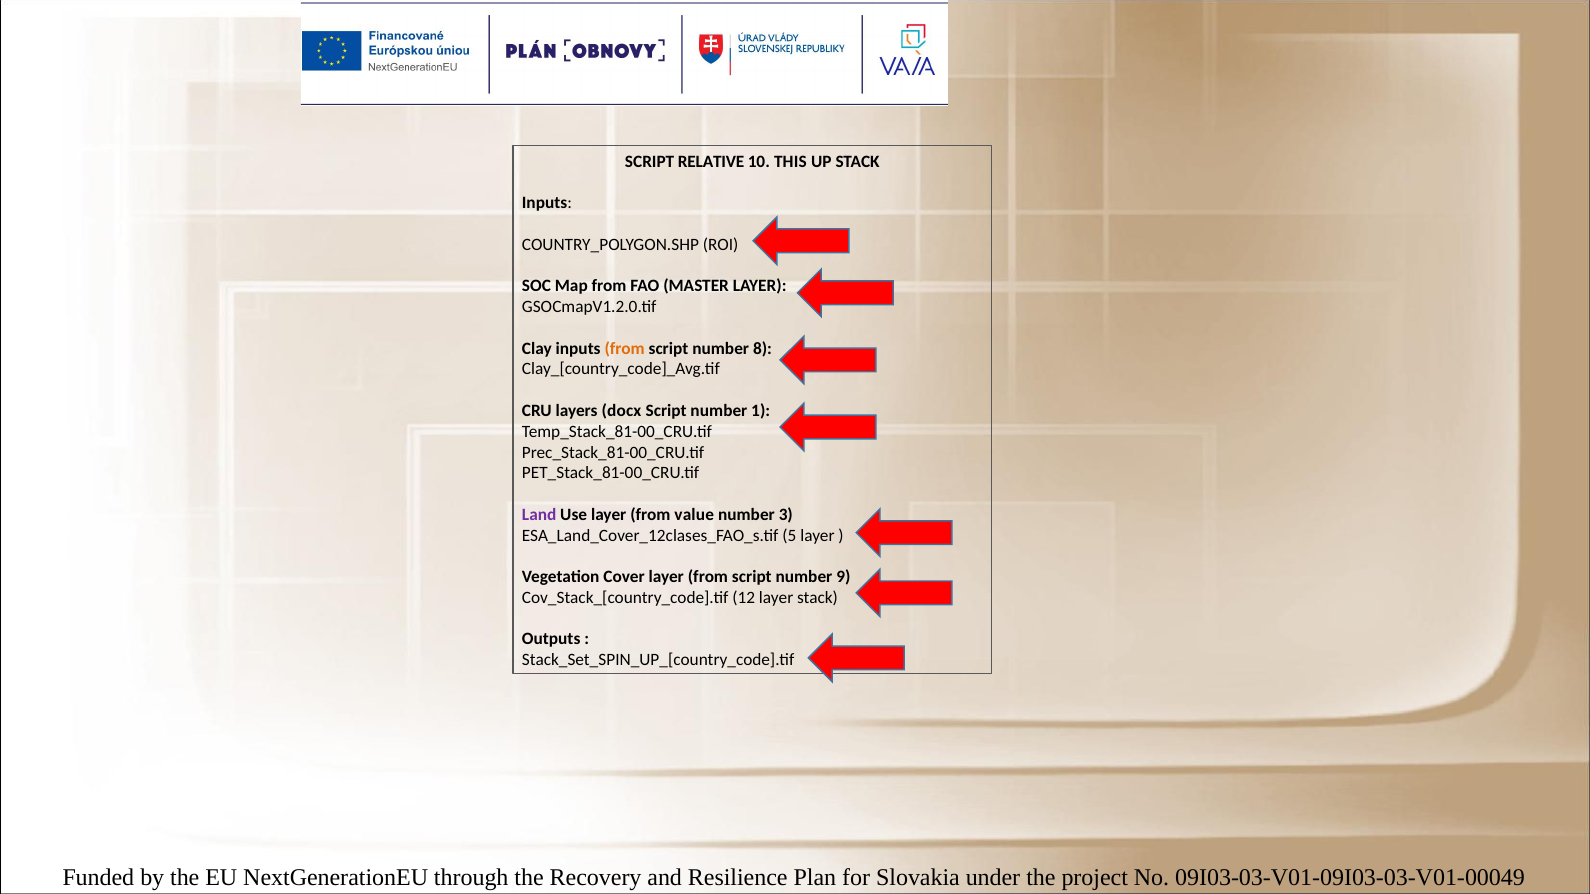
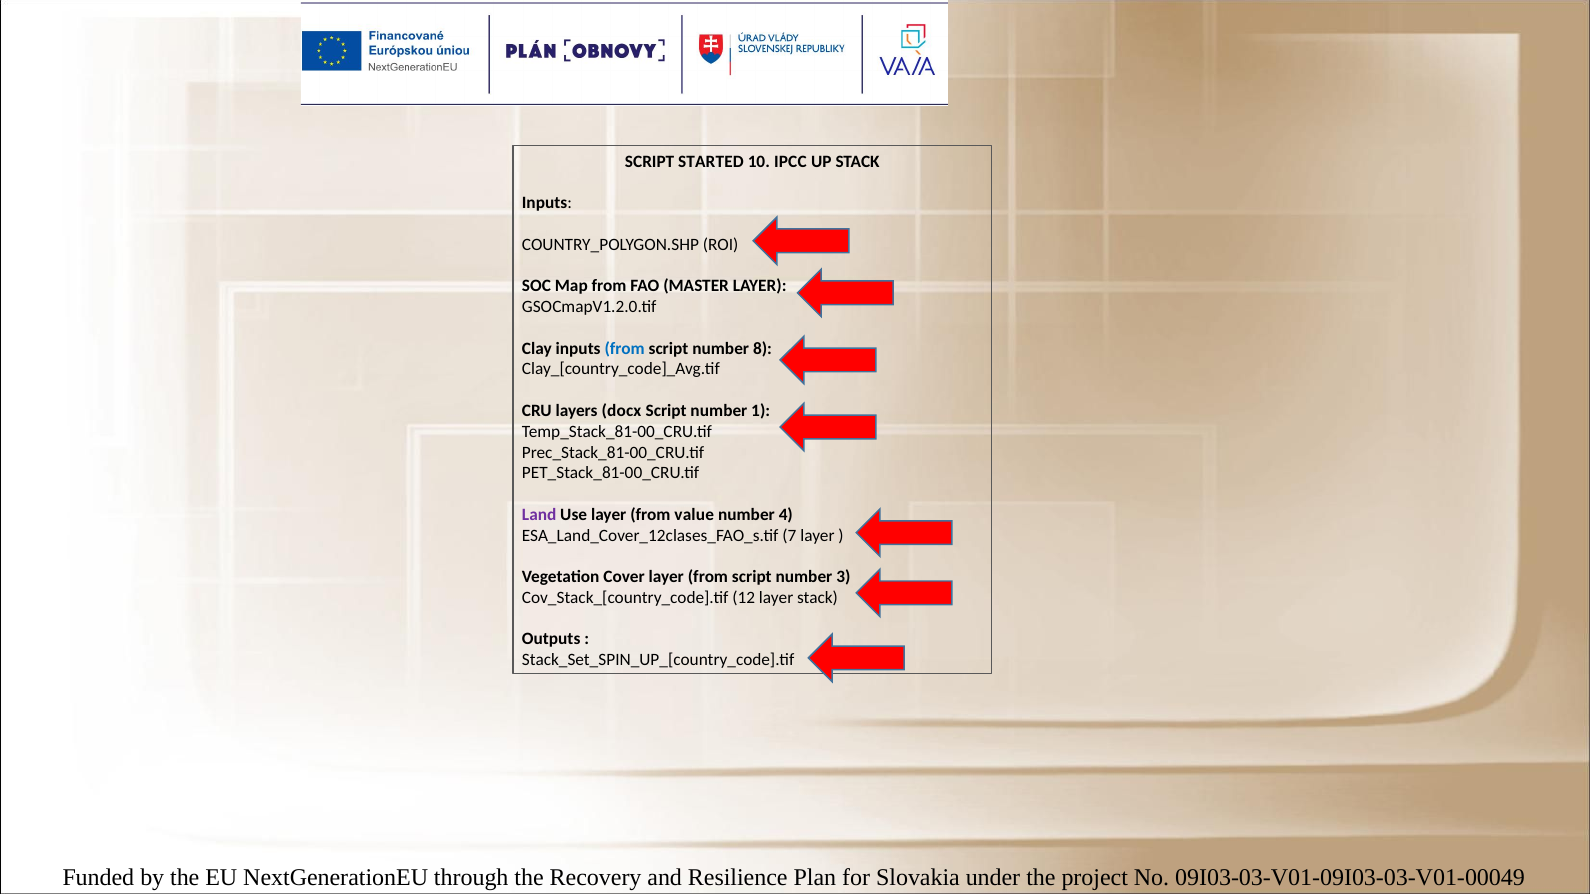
RELATIVE: RELATIVE -> STARTED (711, 162)
THIS: THIS -> IPCC (790, 162)
from colour: orange -> blue (625, 349)
3: 3 -> 4 (786, 515)
5: 5 -> 7 (789, 536)
9: 9 -> 3 (843, 577)
